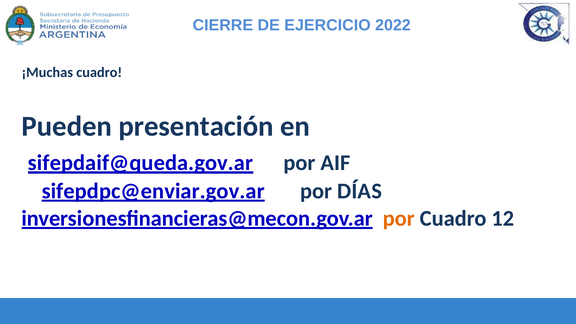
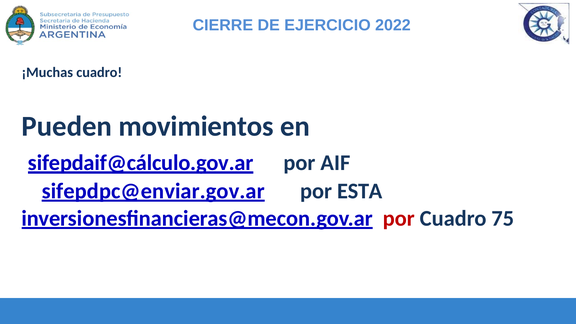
presentación: presentación -> movimientos (196, 126)
sifepdaif@queda.gov.ar: sifepdaif@queda.gov.ar -> sifepdaif@cálculo.gov.ar (141, 163)
DÍAS: DÍAS -> ESTA (360, 191)
por colour: orange -> red (399, 218)
12: 12 -> 75 (503, 218)
